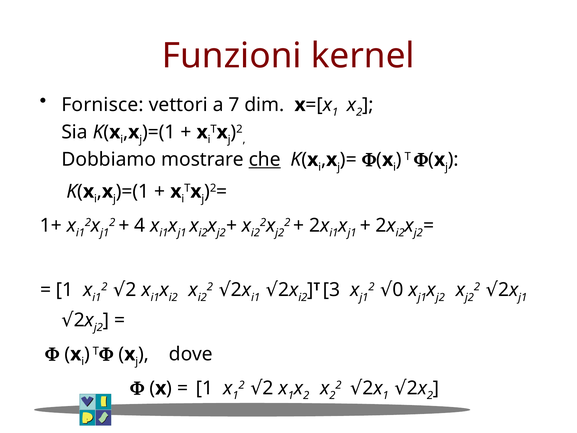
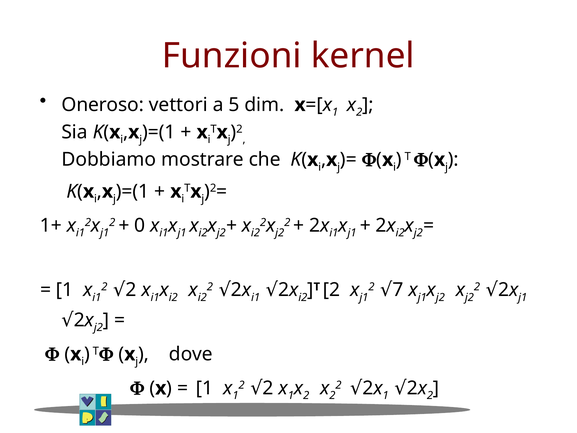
Fornisce: Fornisce -> Oneroso (103, 105)
7: 7 -> 5 (234, 105)
che underline: present -> none (265, 160)
4: 4 -> 0 (140, 225)
3: 3 -> 2 (332, 290)
0: 0 -> 7 (398, 290)
